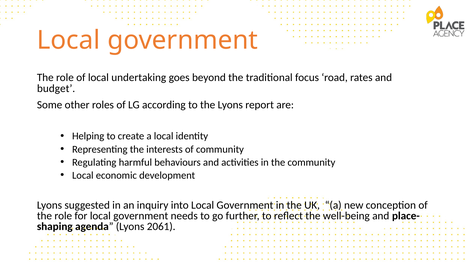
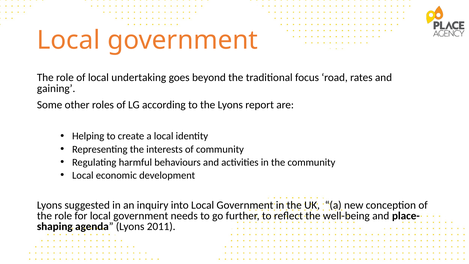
budget: budget -> gaining (56, 88)
2061: 2061 -> 2011 (161, 226)
